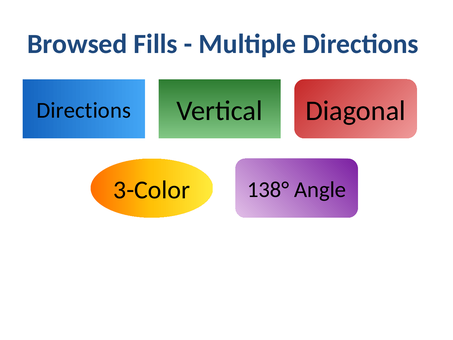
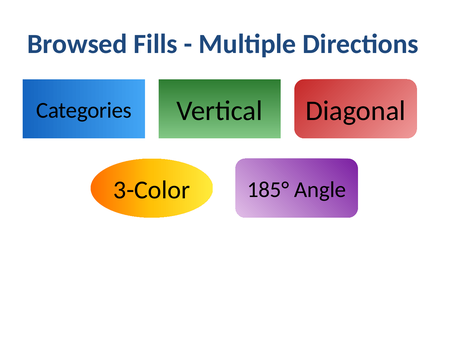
Directions: Directions -> Categories (84, 110)
138°: 138° -> 185° (268, 190)
